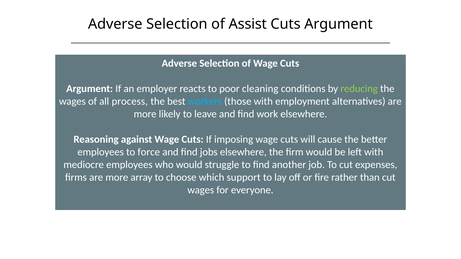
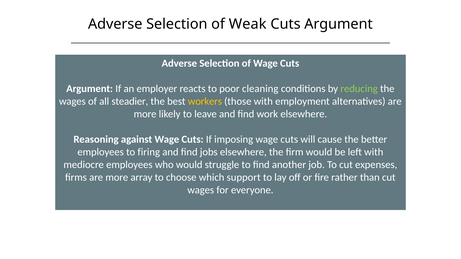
Assist: Assist -> Weak (248, 24)
process: process -> steadier (130, 102)
workers colour: light blue -> yellow (205, 102)
force: force -> firing (149, 152)
